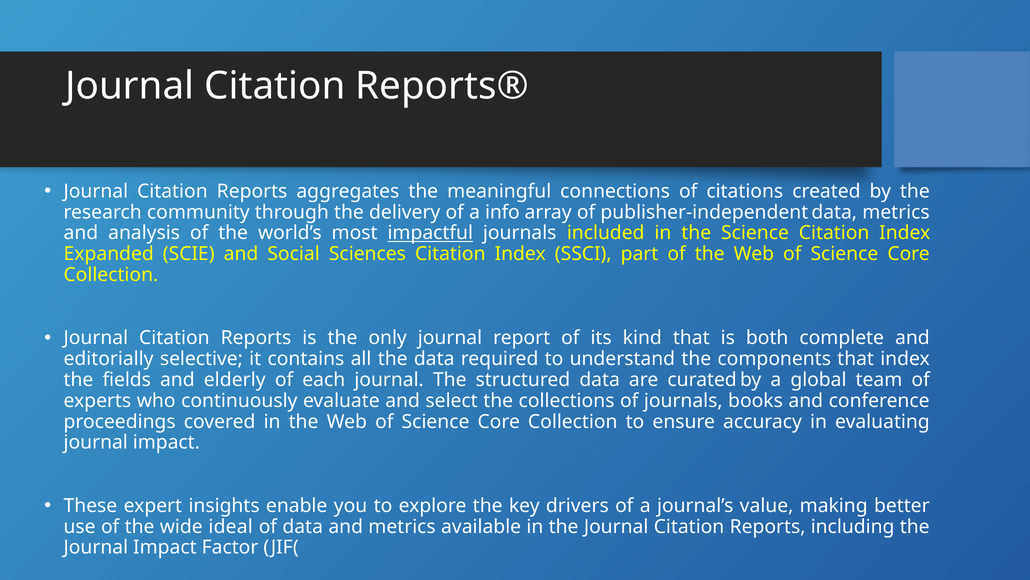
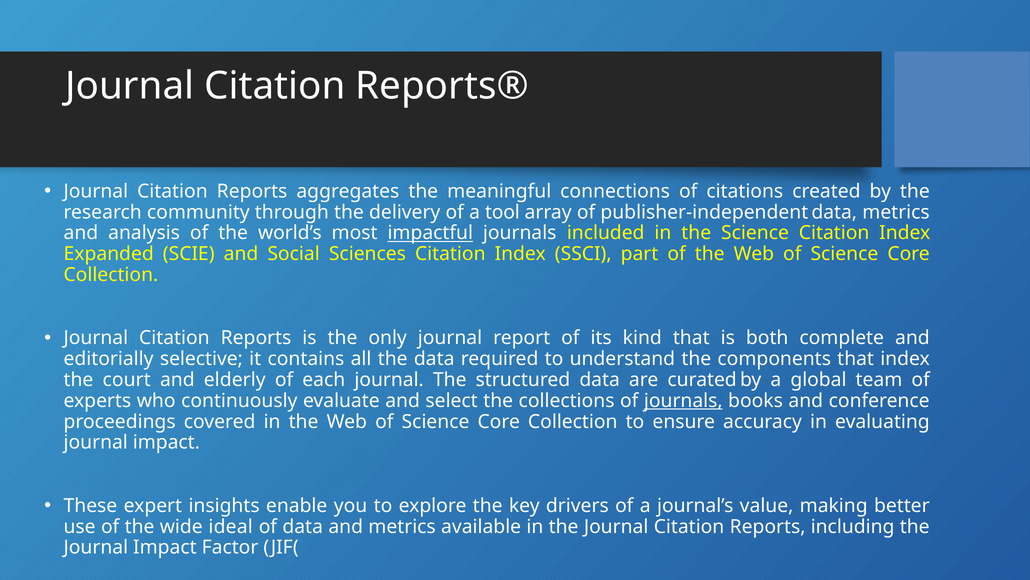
info: info -> tool (502, 212)
fields: fields -> court (127, 379)
journals underline: none -> present (683, 400)
